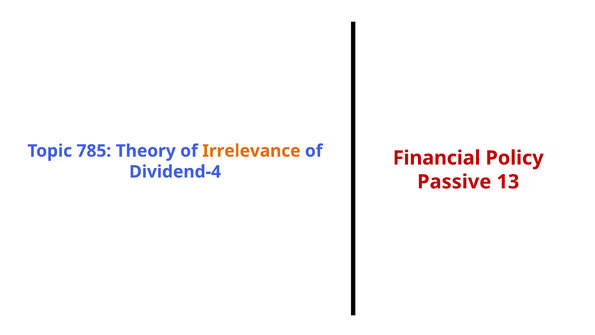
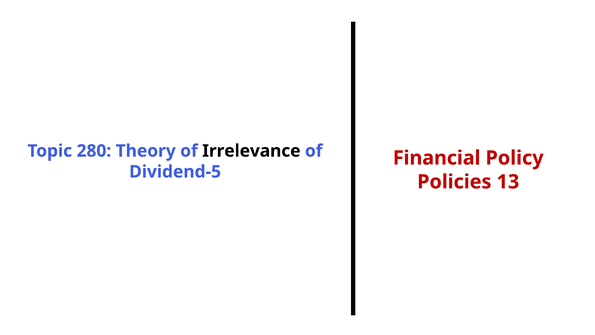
785: 785 -> 280 (94, 151)
Irrelevance colour: orange -> black (251, 151)
Dividend-4: Dividend-4 -> Dividend-5 (175, 172)
Passive: Passive -> Policies (454, 182)
